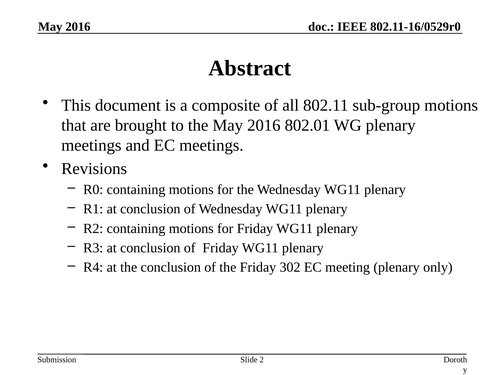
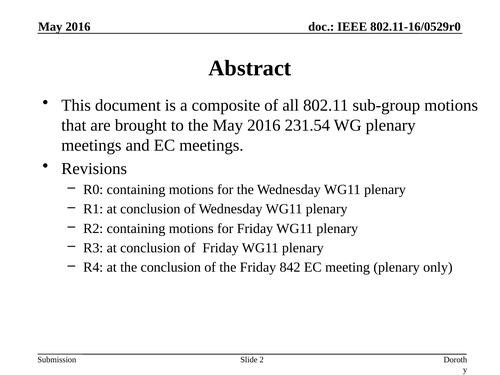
802.01: 802.01 -> 231.54 (307, 125)
302: 302 -> 842 (290, 267)
